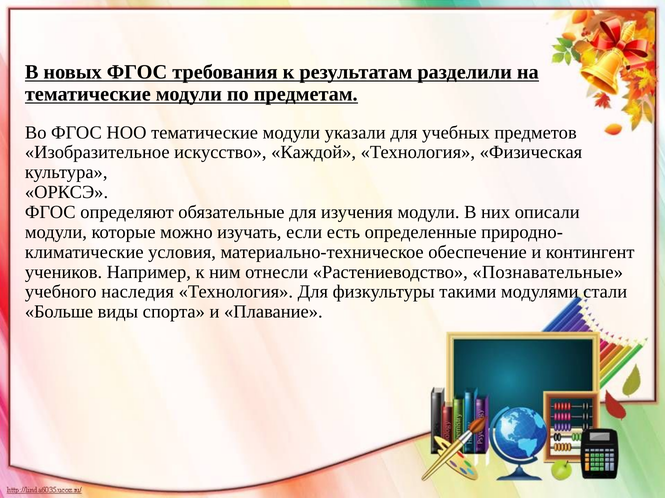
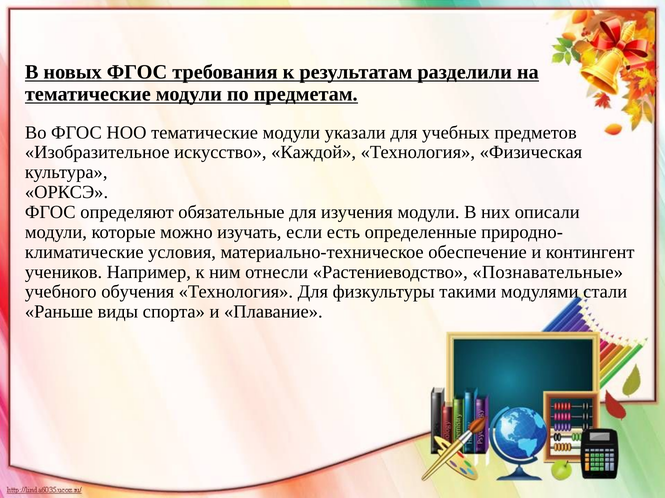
наследия: наследия -> обучения (138, 292)
Больше: Больше -> Раньше (59, 312)
